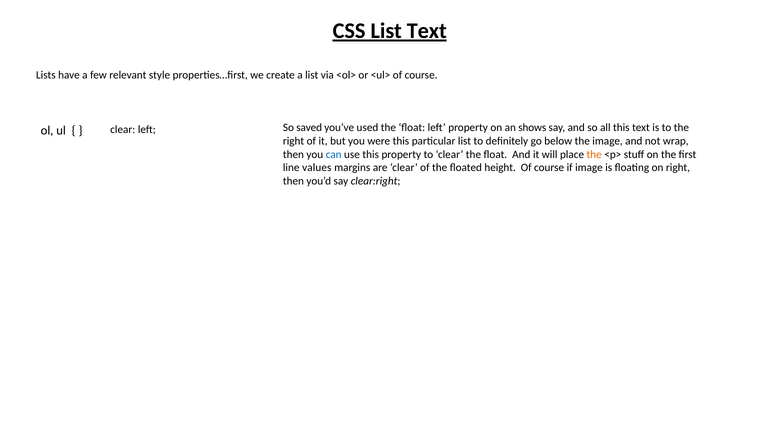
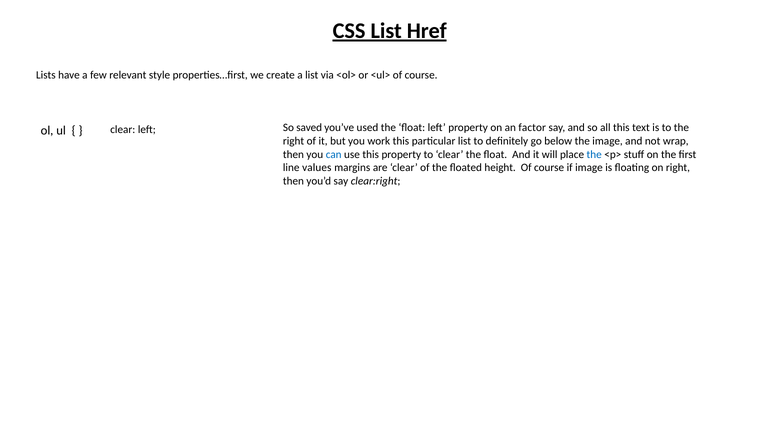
List Text: Text -> Href (427, 31)
shows: shows -> factor (532, 127)
were: were -> work (379, 141)
the colour: orange -> blue (594, 154)
